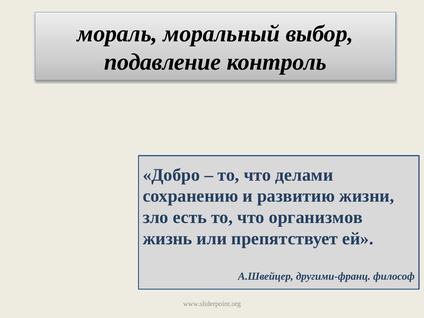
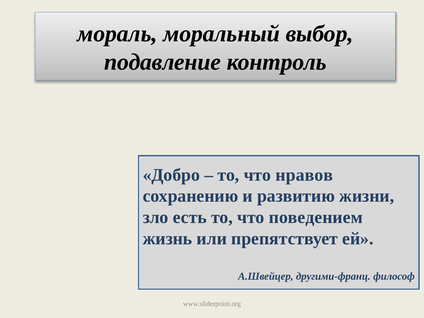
делами: делами -> нравов (304, 175)
организмов: организмов -> поведением (316, 217)
